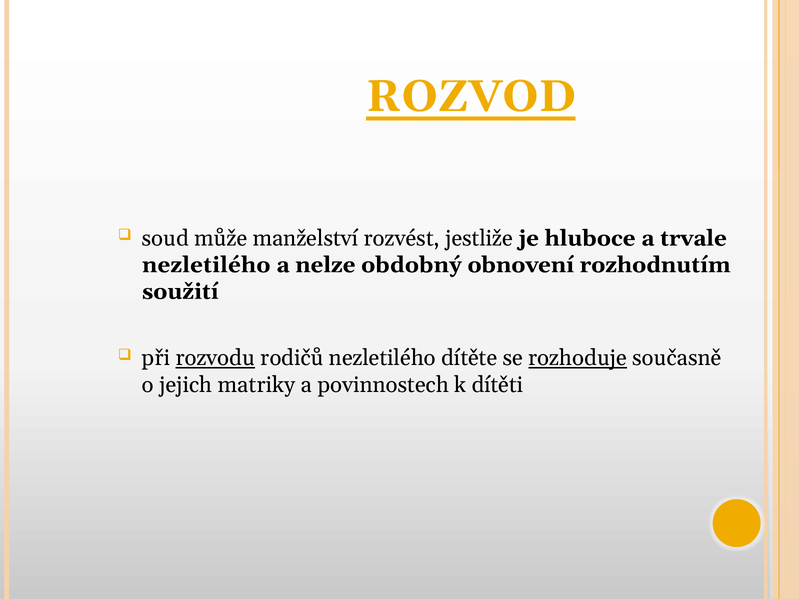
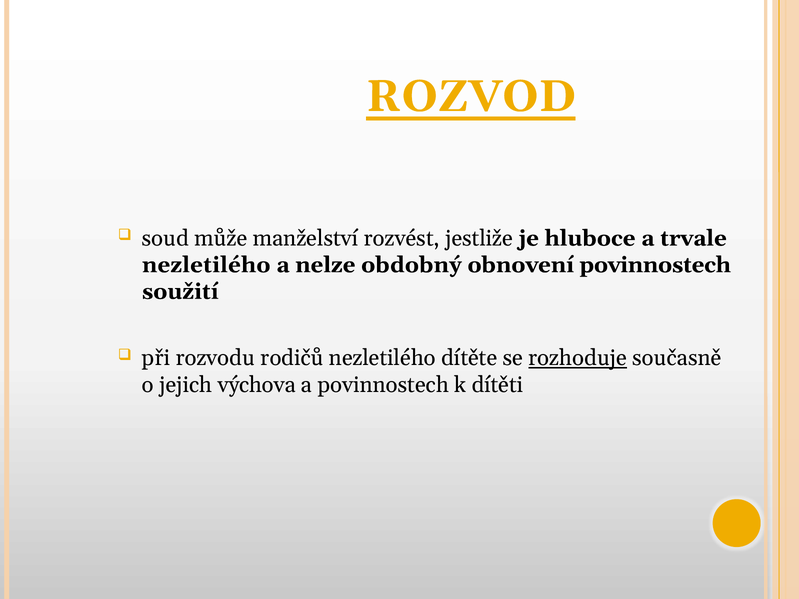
obnovení rozhodnutím: rozhodnutím -> povinnostech (655, 265)
rozvodu underline: present -> none (215, 358)
matriky: matriky -> výchova (257, 385)
